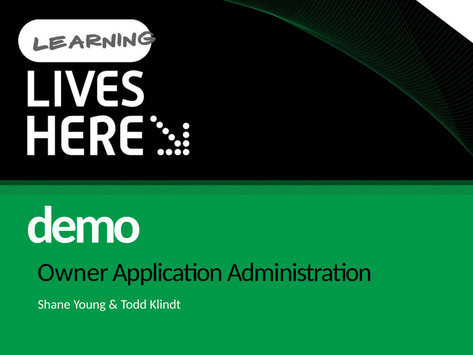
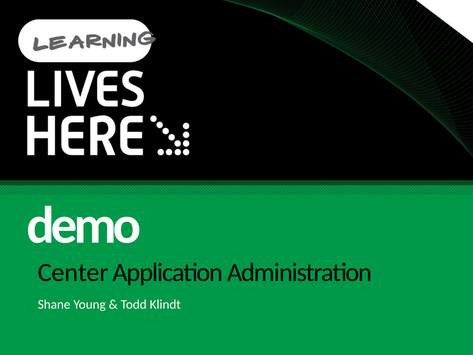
Owner: Owner -> Center (73, 272)
